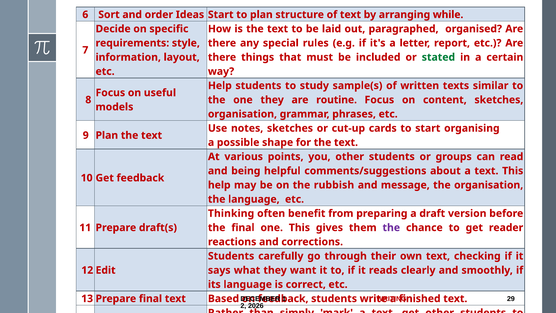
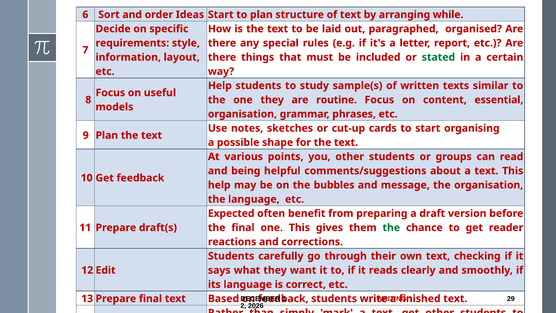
content sketches: sketches -> essential (499, 100)
rubbish: rubbish -> bubbles (334, 185)
Thinking: Thinking -> Expected (231, 213)
the colour: purple -> green (391, 227)
